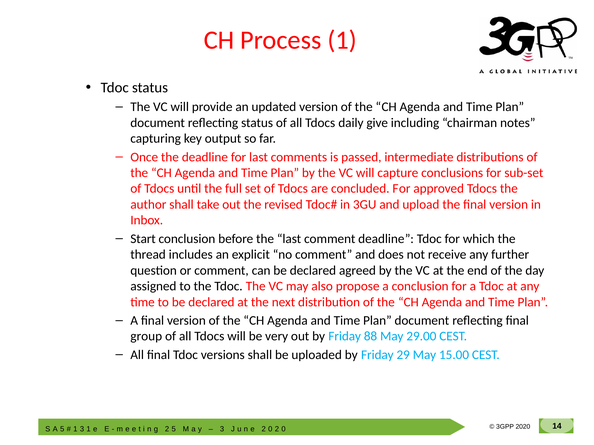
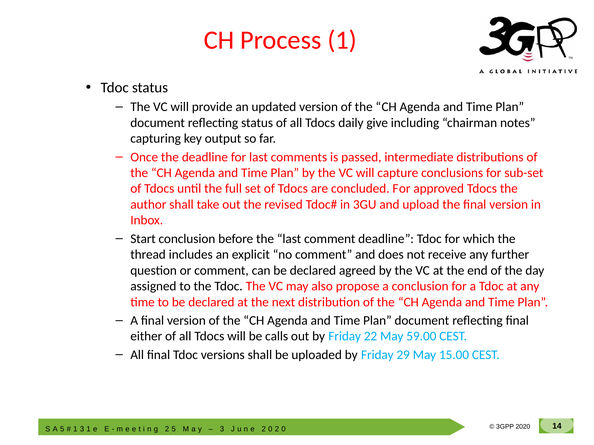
group: group -> either (146, 337)
very: very -> calls (277, 337)
88: 88 -> 22 (371, 337)
29.00: 29.00 -> 59.00 (421, 337)
